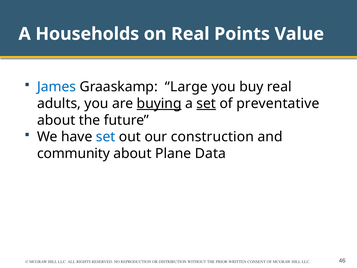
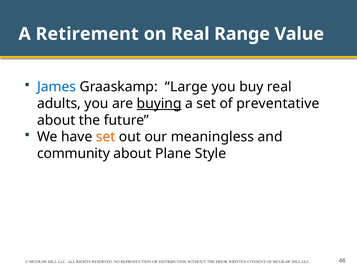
Households: Households -> Retirement (87, 34)
Points: Points -> Range (242, 34)
set underline: present -> none (206, 103)
set colour: blue -> orange (106, 137)
construction: construction -> meaningless (212, 137)
Data: Data -> Style (210, 153)
